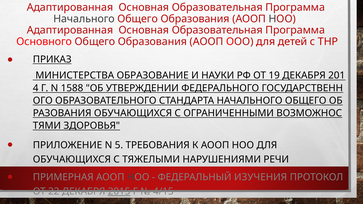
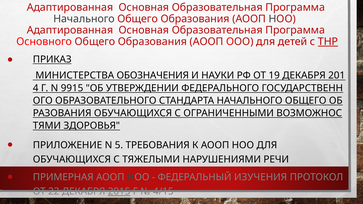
ТНР underline: none -> present (328, 42)
ОБРАЗОВАНИЕ: ОБРАЗОВАНИЕ -> ОБОЗНАЧЕНИЯ (153, 76)
1588: 1588 -> 9915 (72, 88)
